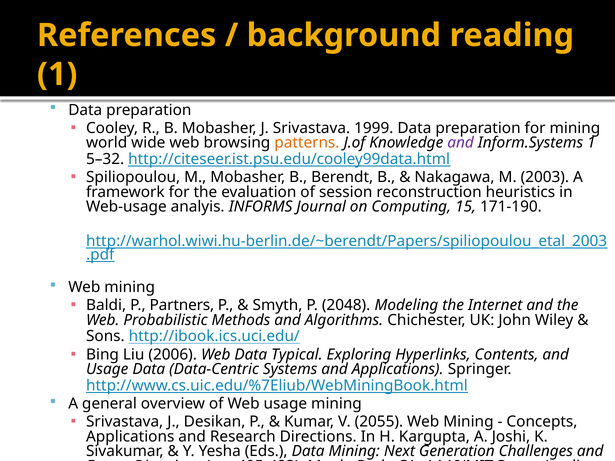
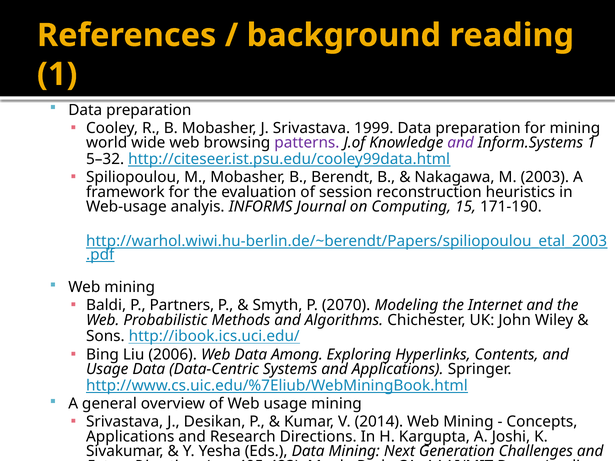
patterns colour: orange -> purple (307, 143)
2048: 2048 -> 2070 (346, 305)
Typical: Typical -> Among (297, 355)
2055: 2055 -> 2014 (379, 422)
